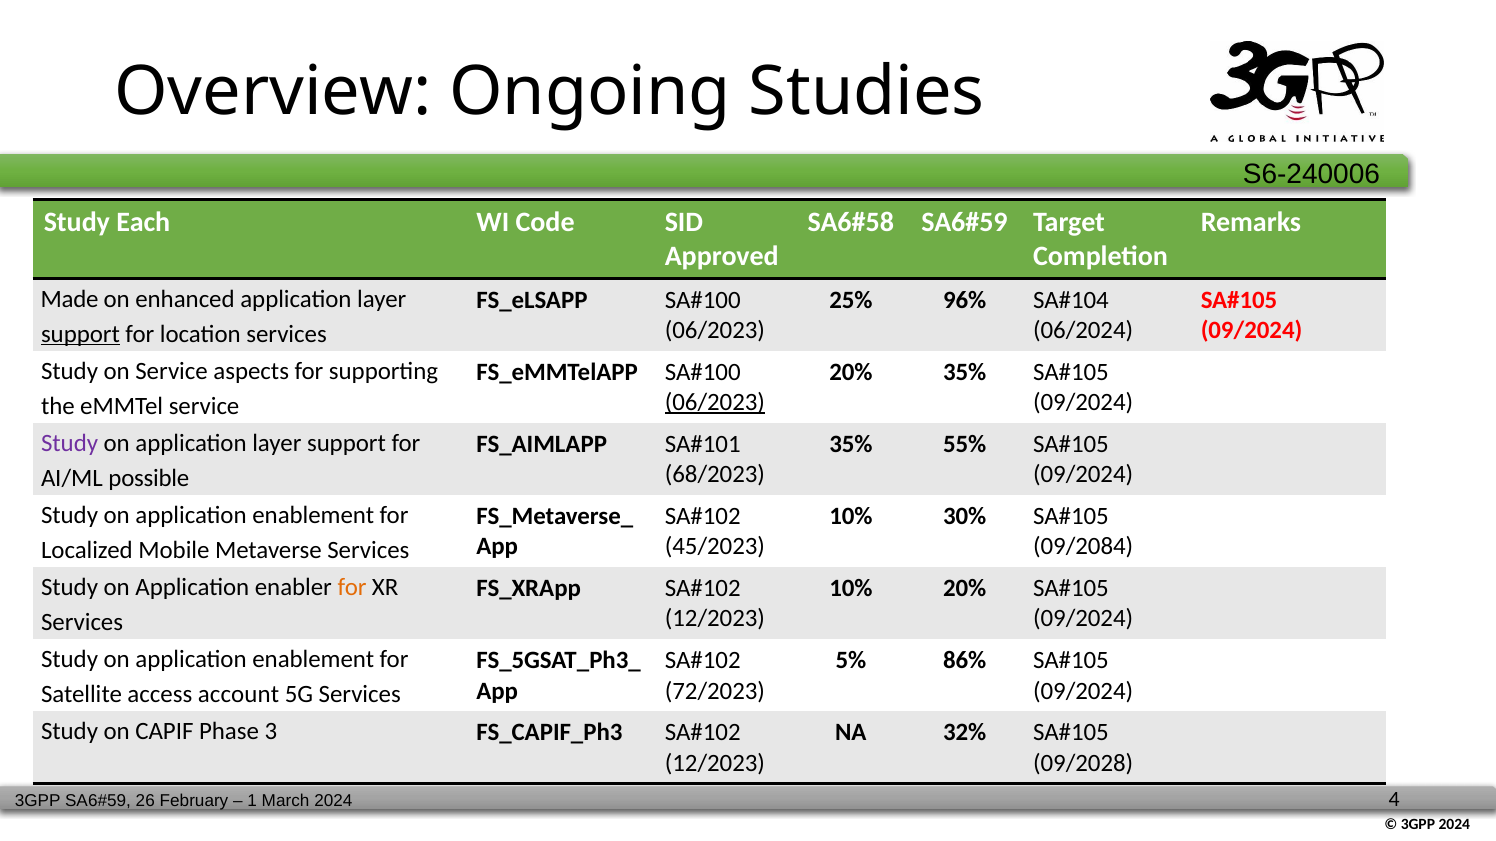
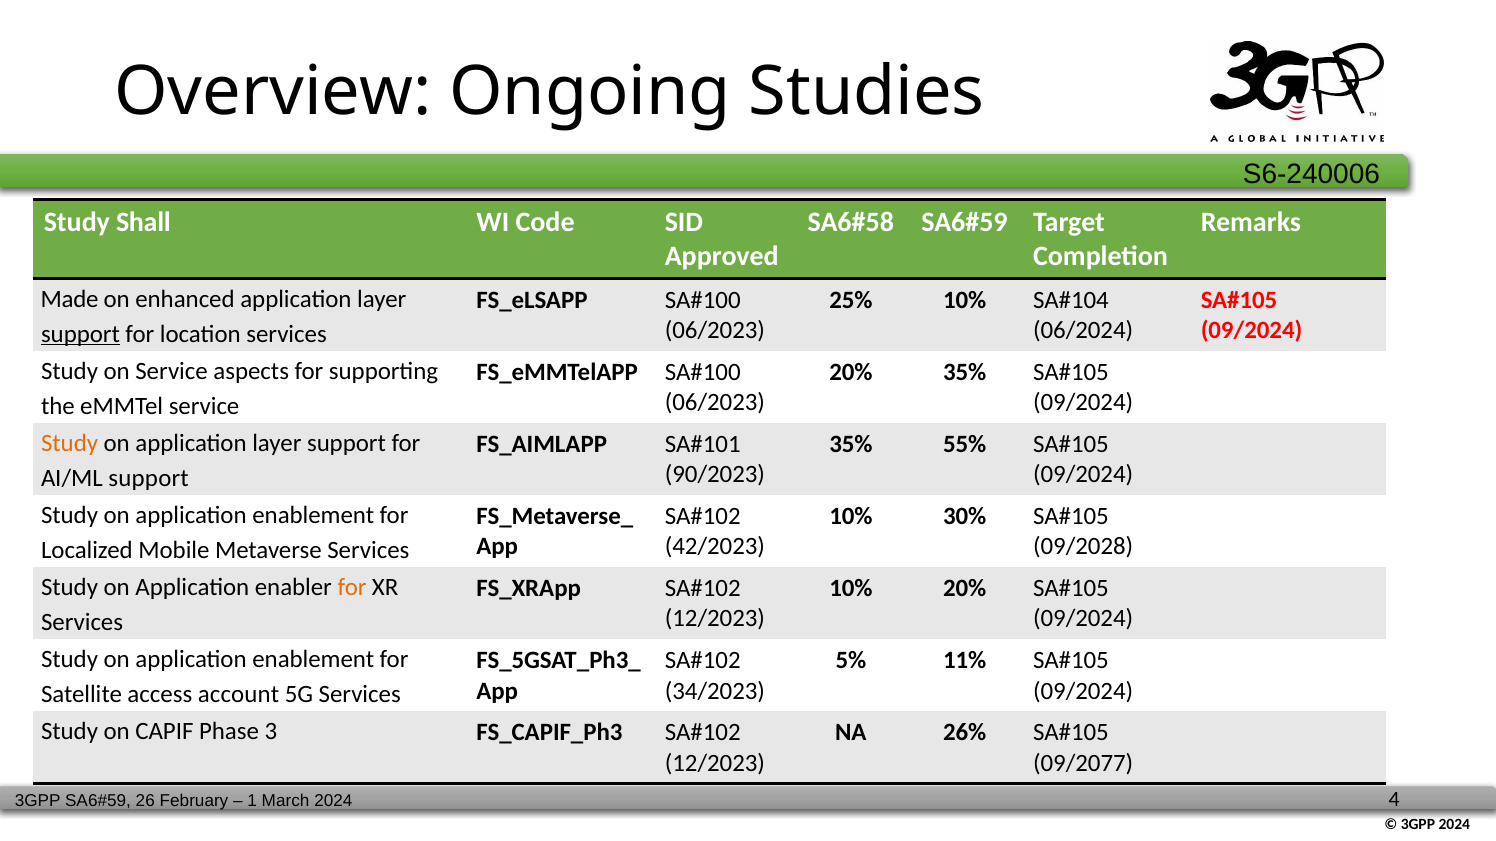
Each: Each -> Shall (143, 222)
25% 96%: 96% -> 10% (965, 300)
06/2023 underline: present -> none (715, 403)
Study colour: purple -> orange (70, 443)
68/2023: 68/2023 -> 90/2023 (715, 475)
AI/ML possible: possible -> support (149, 478)
45/2023: 45/2023 -> 42/2023 (715, 547)
09/2084: 09/2084 -> 09/2028 (1083, 547)
86%: 86% -> 11% (965, 661)
72/2023: 72/2023 -> 34/2023 (715, 691)
32%: 32% -> 26% (965, 733)
09/2028: 09/2028 -> 09/2077 (1083, 763)
